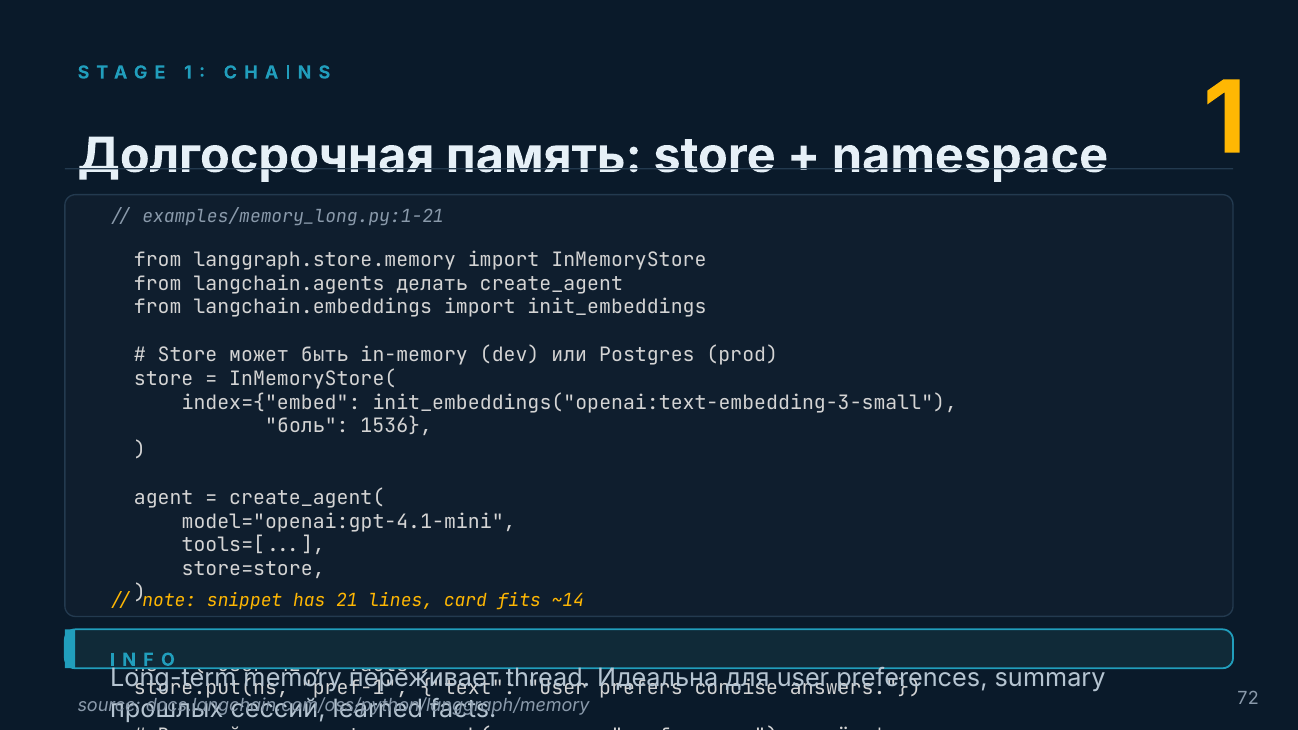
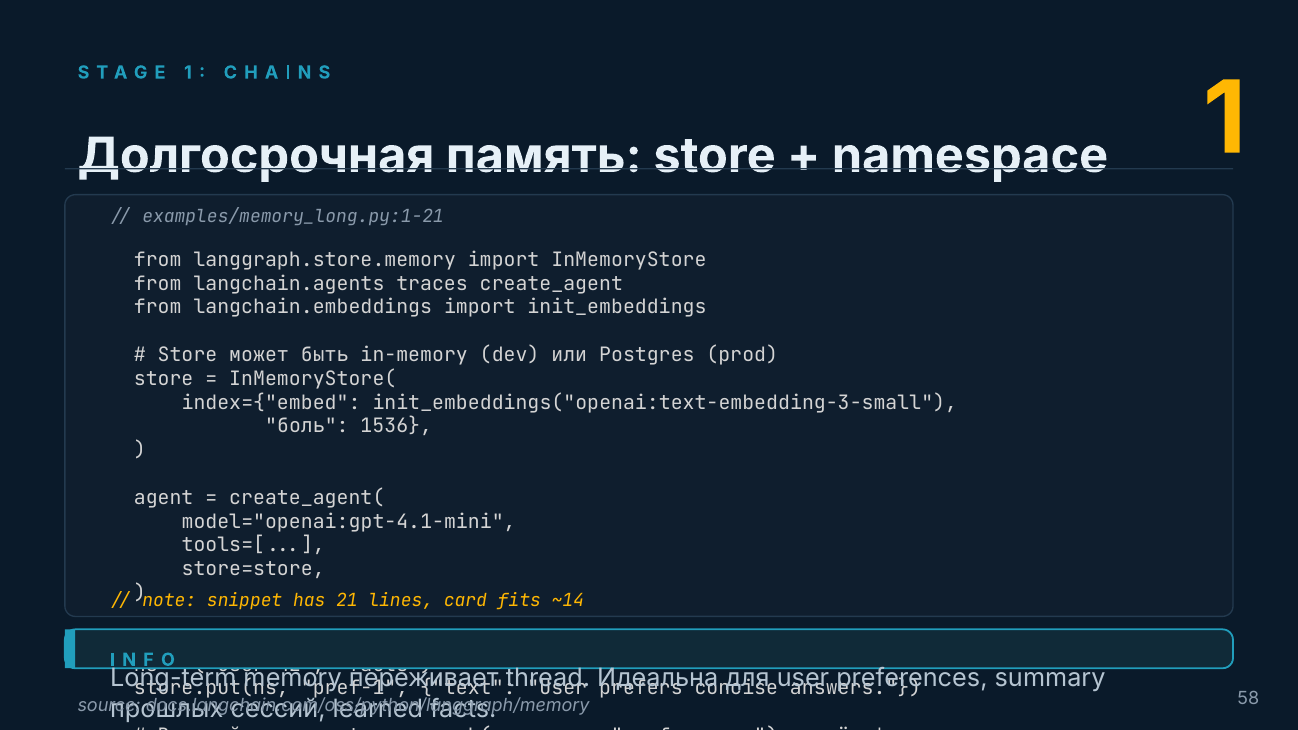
делать: делать -> traces (432, 284)
72: 72 -> 58 (1248, 699)
